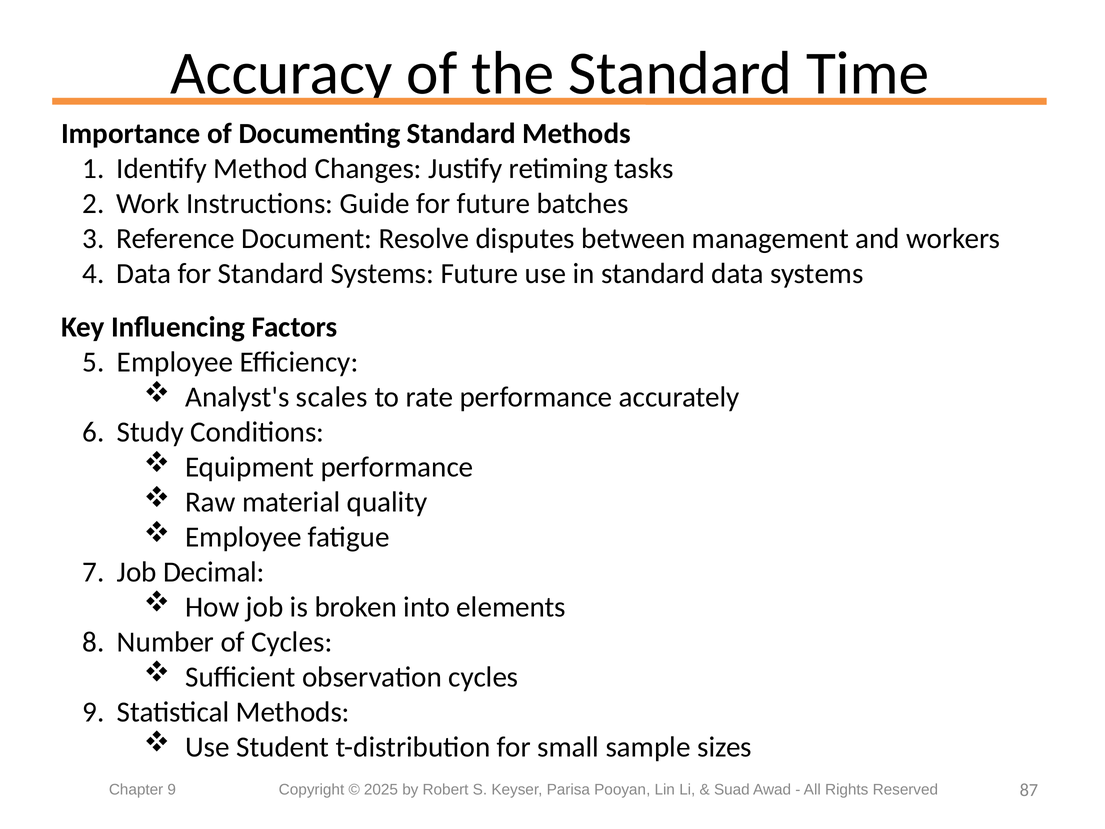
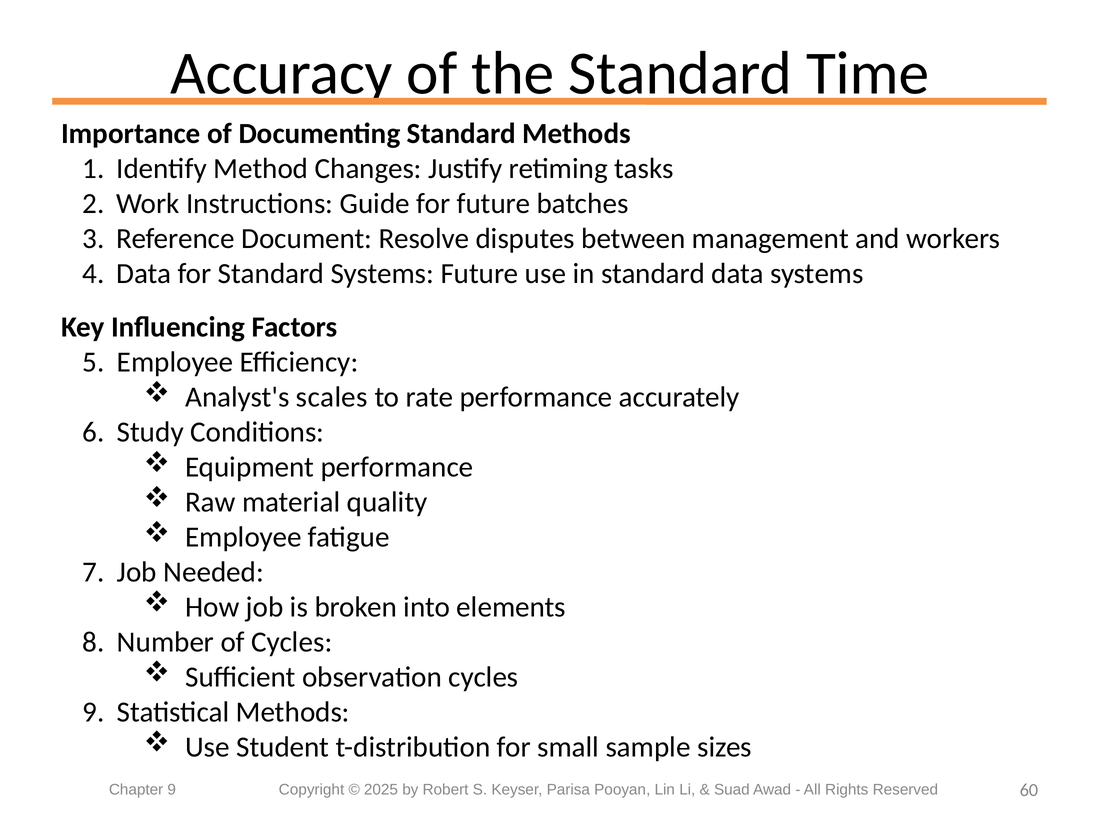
Decimal: Decimal -> Needed (214, 572)
87: 87 -> 60 (1029, 790)
